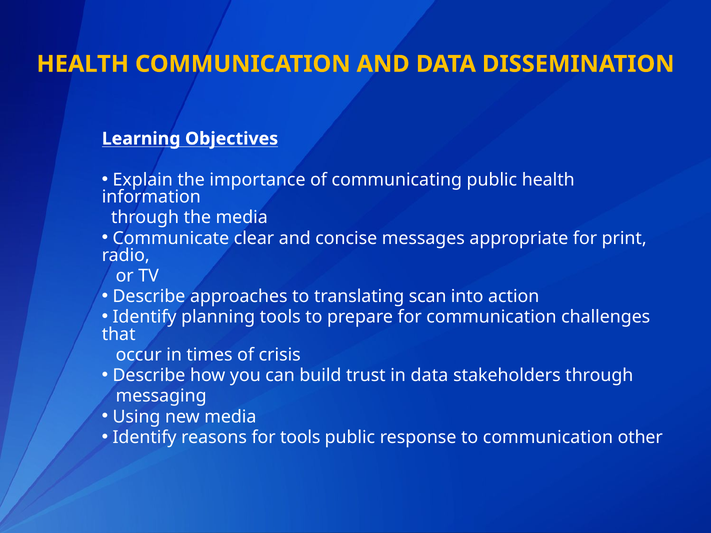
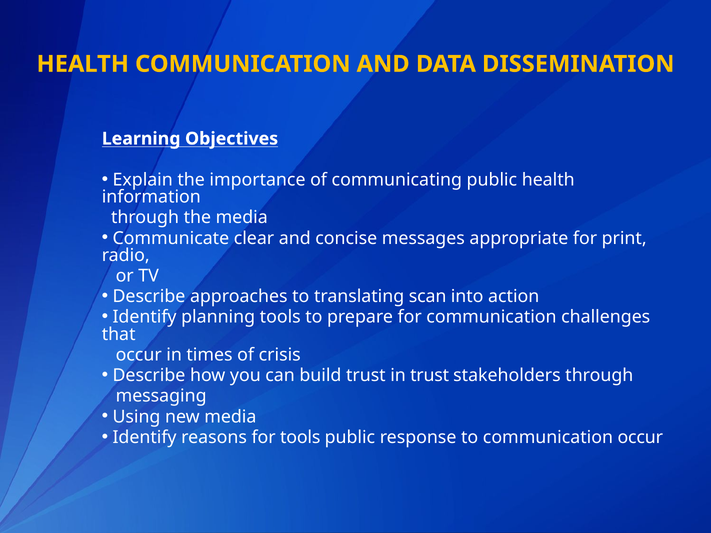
in data: data -> trust (430, 376)
communication other: other -> occur (640, 438)
